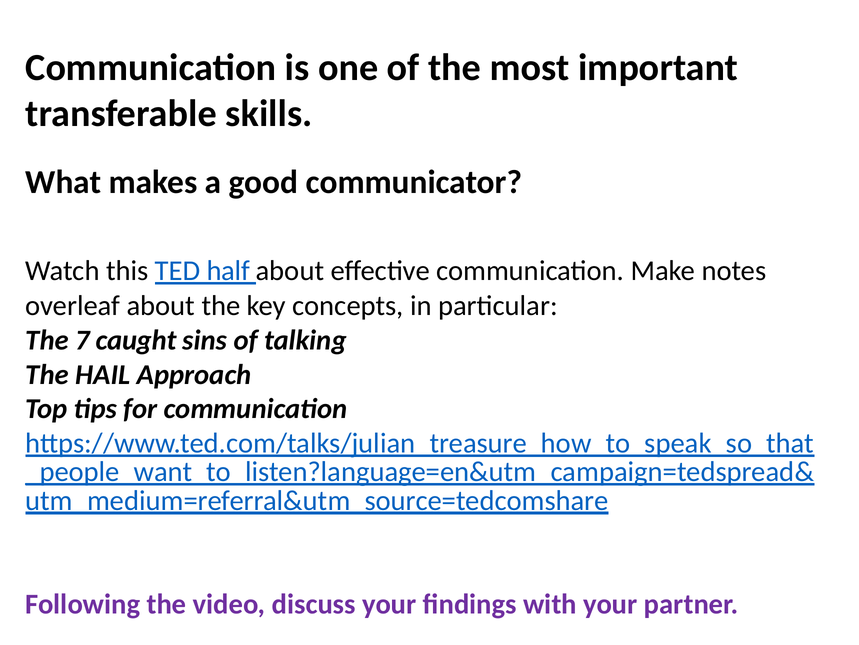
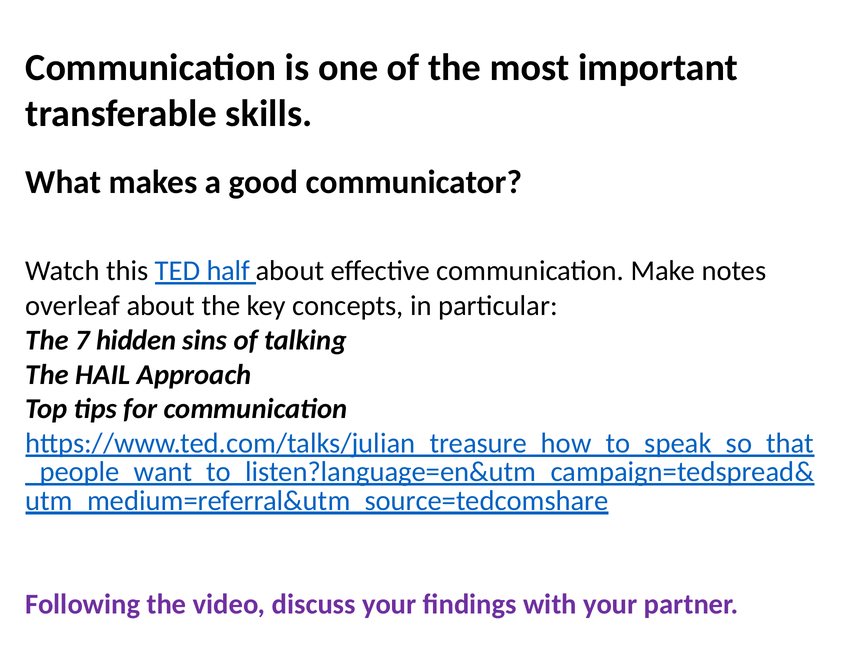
caught: caught -> hidden (136, 340)
